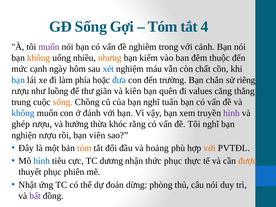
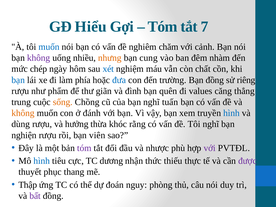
GĐ Sống: Sống -> Hiểu (91, 27)
4: 4 -> 7 (205, 27)
muốn colour: purple -> blue (49, 47)
trong: trong -> chăm (169, 47)
không colour: orange -> purple (39, 58)
kiếm: kiếm -> cung (149, 58)
thuộc: thuộc -> nhàm (220, 58)
cạnh: cạnh -> chép (39, 69)
Bạn chắn: chắn -> đồng (215, 80)
luồng: luồng -> phẩm (58, 91)
kiên: kiên -> đình (133, 91)
không colour: blue -> orange (23, 113)
hình colour: purple -> blue (232, 113)
ghép: ghép -> dùng (21, 124)
tóm colour: orange -> purple (84, 148)
hoảng: hoảng -> nhược (157, 148)
với colour: orange -> purple (210, 148)
thức phục: phục -> thiếu (173, 161)
được colour: orange -> purple (247, 161)
phiên: phiên -> thang (74, 172)
Nhật: Nhật -> Thập (28, 185)
dừng: dừng -> nguy (137, 185)
